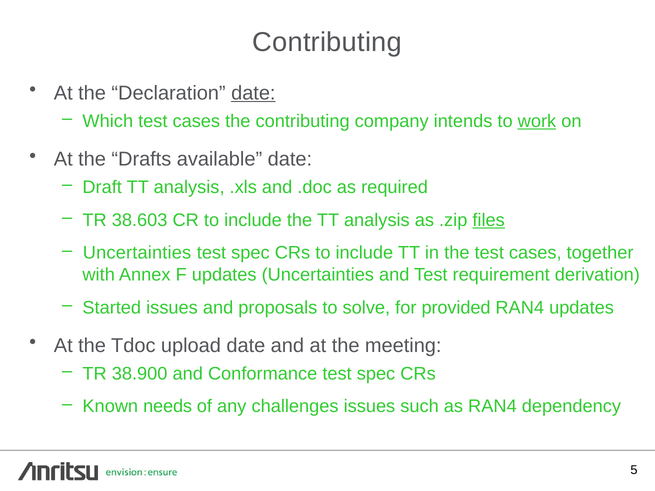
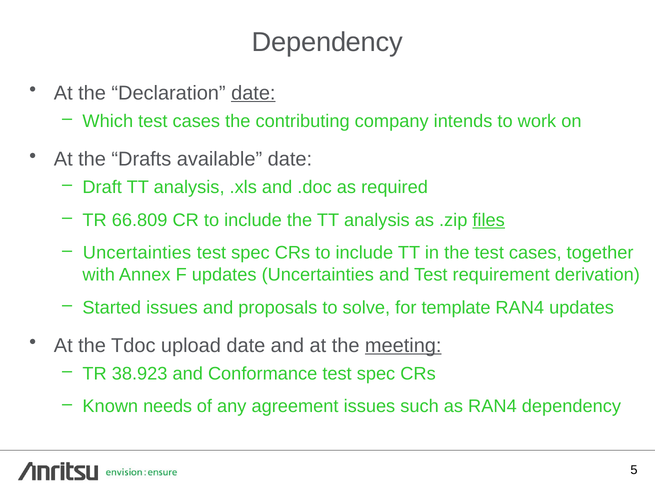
Contributing: Contributing -> Dependency (327, 42)
work underline: present -> none (537, 121)
38.603: 38.603 -> 66.809 (140, 220)
provided: provided -> template (456, 308)
meeting underline: none -> present (403, 346)
38.900: 38.900 -> 38.923 (140, 374)
challenges: challenges -> agreement (295, 407)
